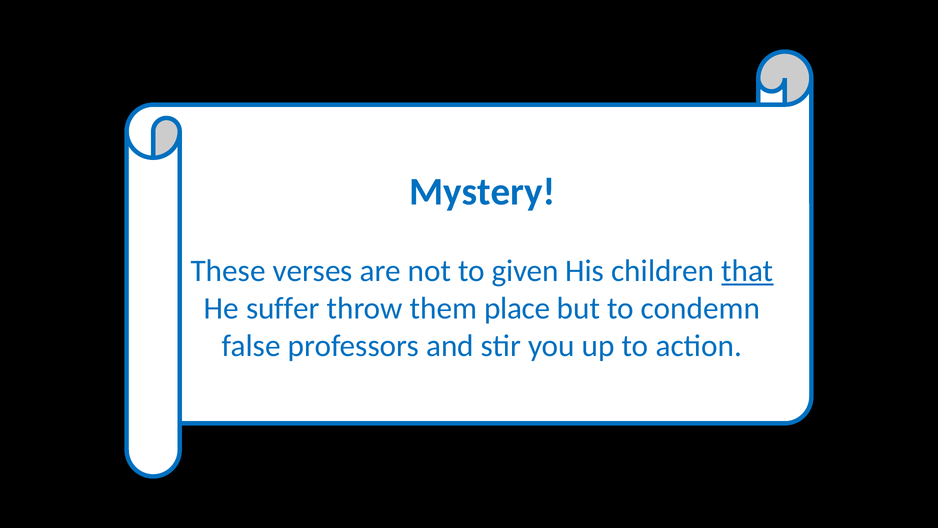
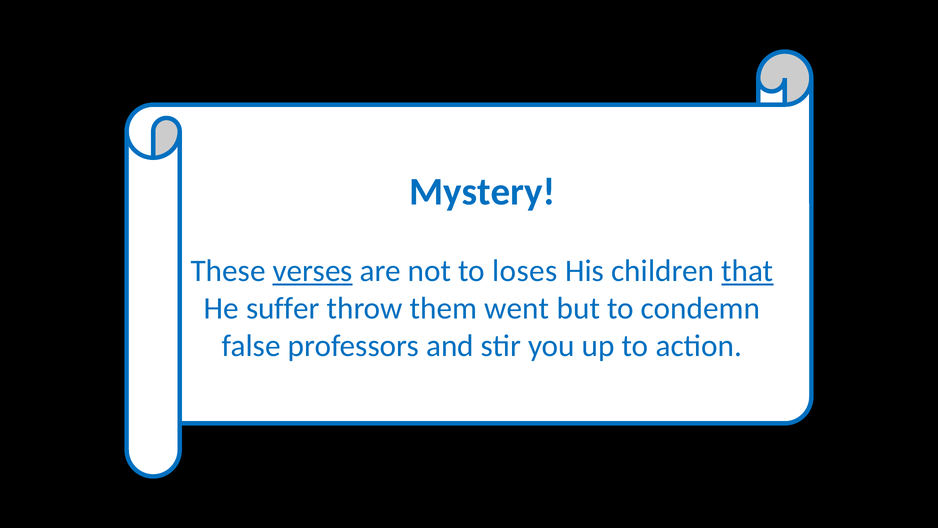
verses underline: none -> present (313, 271)
given: given -> loses (525, 271)
place: place -> went (517, 308)
